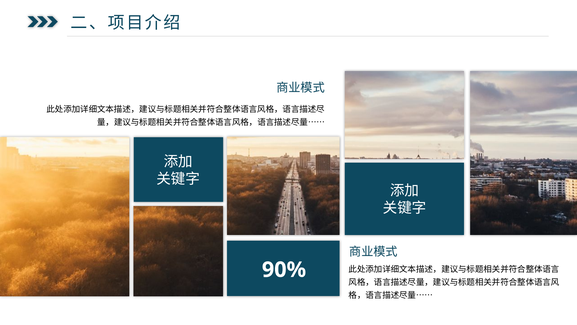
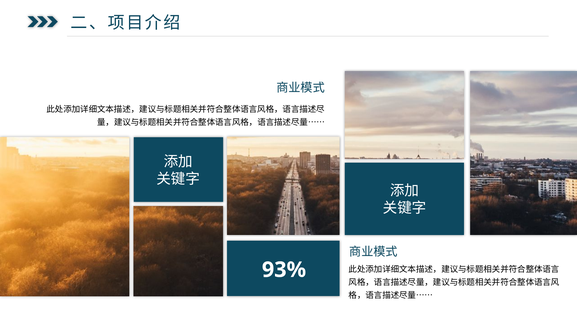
90%: 90% -> 93% (284, 269)
